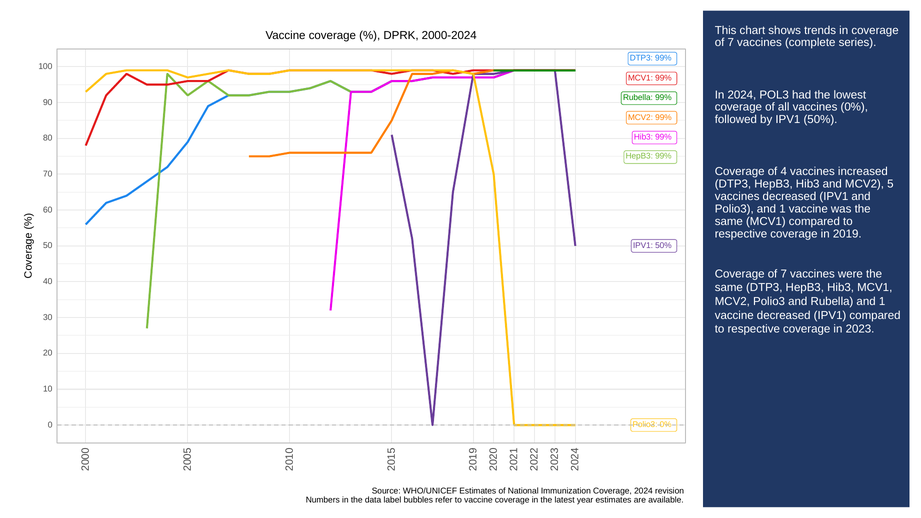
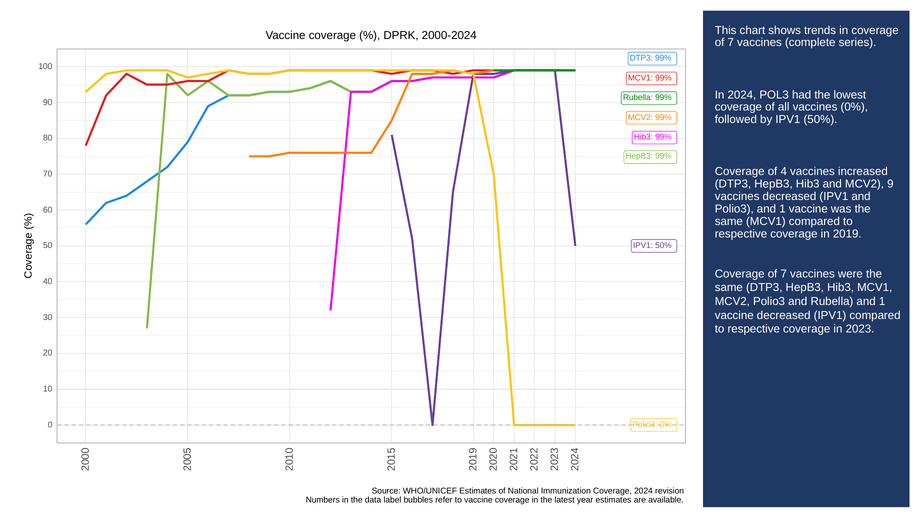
MCV2 5: 5 -> 9 (890, 184)
